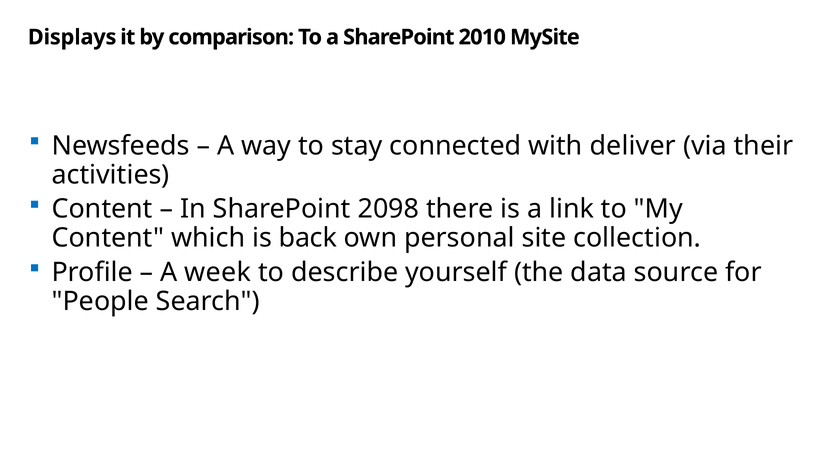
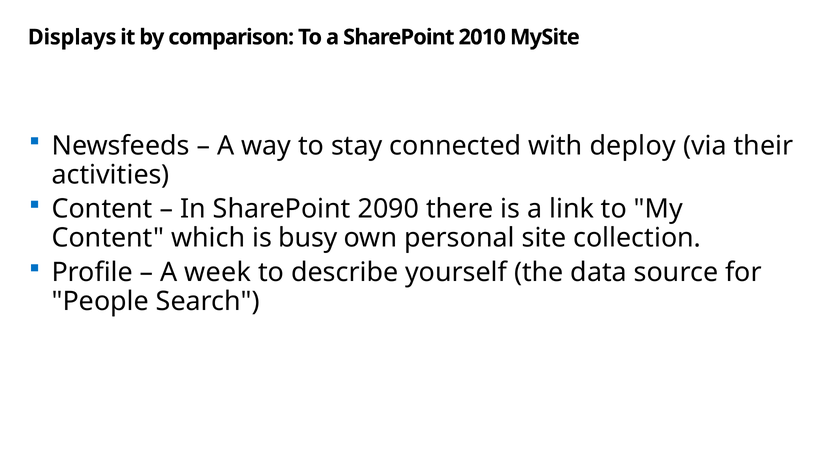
deliver: deliver -> deploy (633, 146)
2098: 2098 -> 2090 (388, 209)
back: back -> busy (308, 238)
